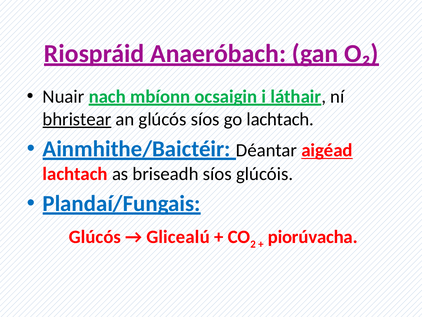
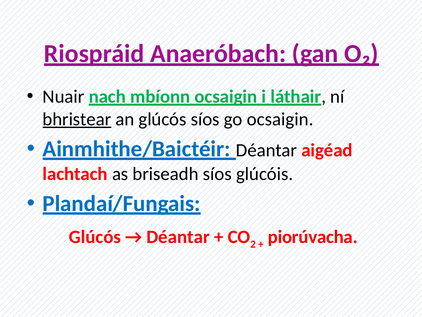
go lachtach: lachtach -> ocsaigin (280, 119)
aigéad underline: present -> none (327, 150)
Glicealú: Glicealú -> Déantar (178, 237)
